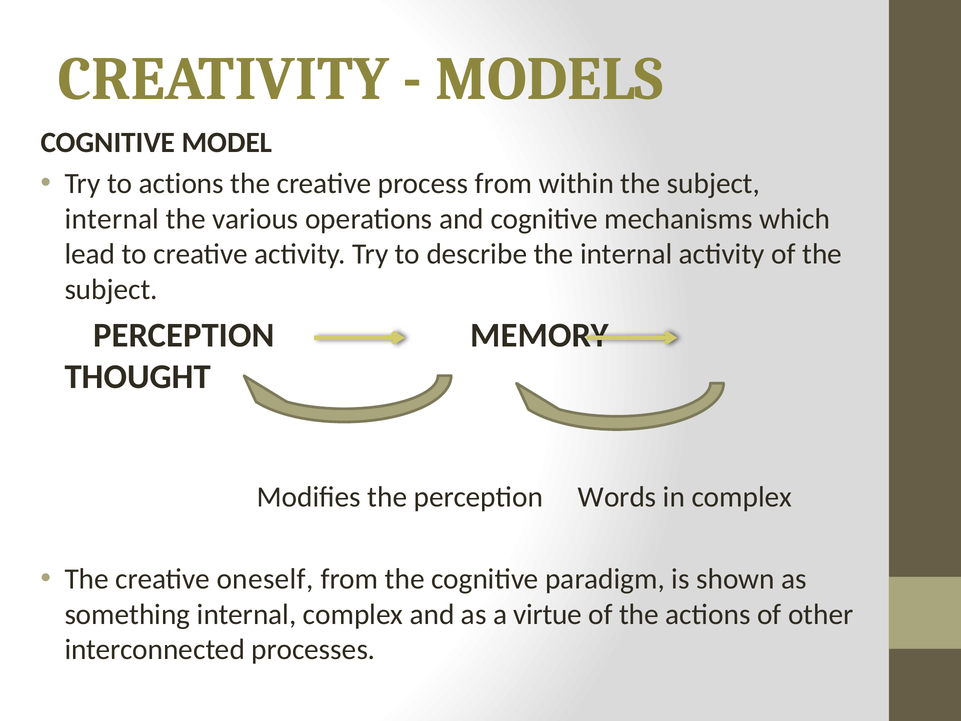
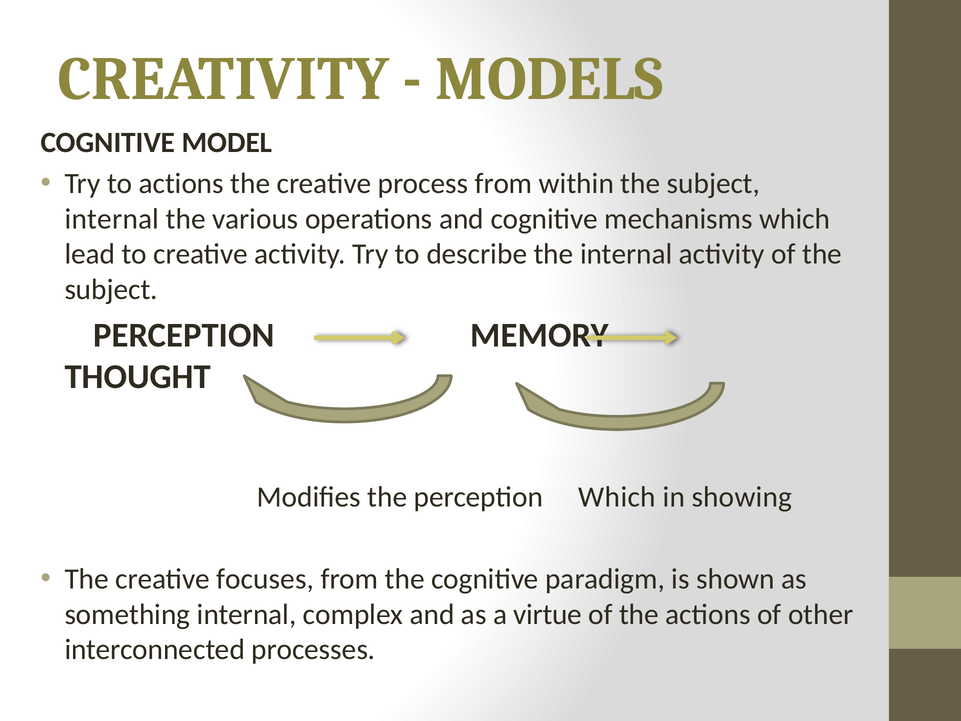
perception Words: Words -> Which (617, 497)
in complex: complex -> showing (742, 497)
oneself: oneself -> focuses (265, 579)
